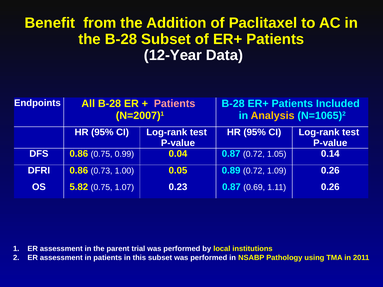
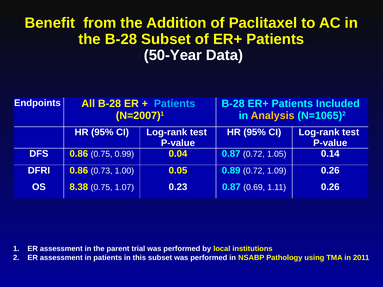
12-Year: 12-Year -> 50-Year (173, 55)
Patients colour: pink -> light blue (175, 104)
5.82: 5.82 -> 8.38 (79, 187)
